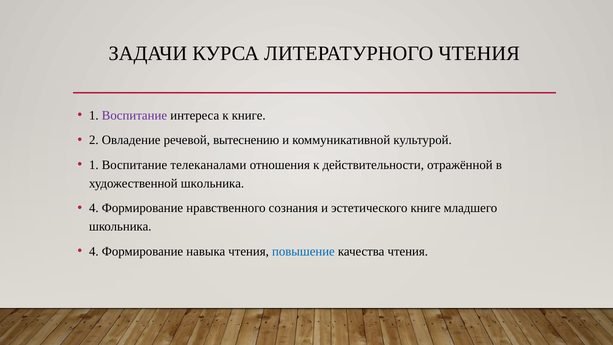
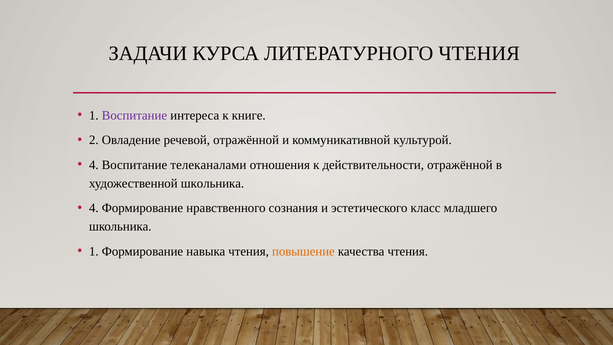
речевой вытеснению: вытеснению -> отражённой (246, 140)
1: 1 -> 4 (94, 165)
эстетического книге: книге -> класс (426, 208)
4: 4 -> 1 (94, 251)
повышение colour: blue -> orange (303, 251)
